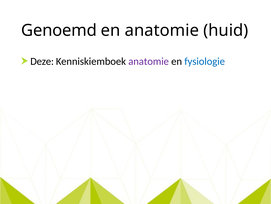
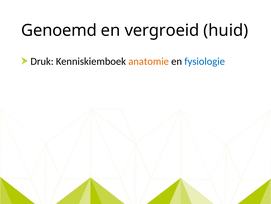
en anatomie: anatomie -> vergroeid (162, 30)
Deze: Deze -> Druk (42, 61)
anatomie colour: purple -> orange (149, 61)
